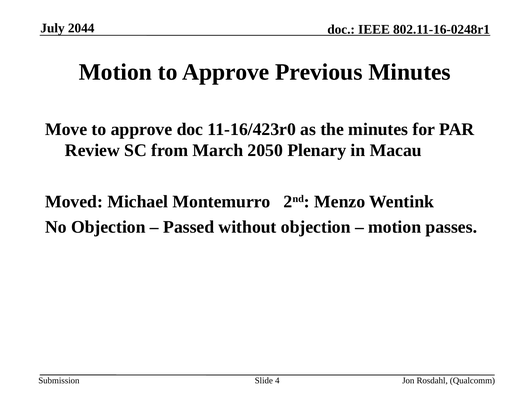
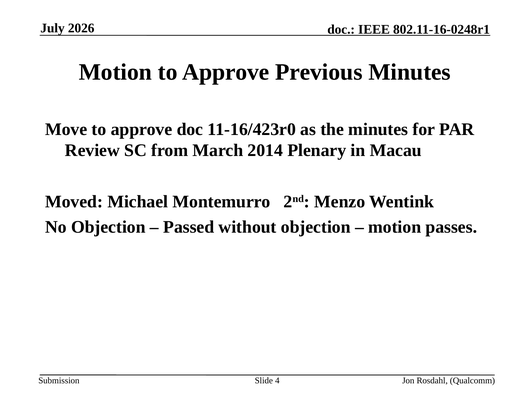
2044: 2044 -> 2026 (81, 28)
2050: 2050 -> 2014 (265, 151)
